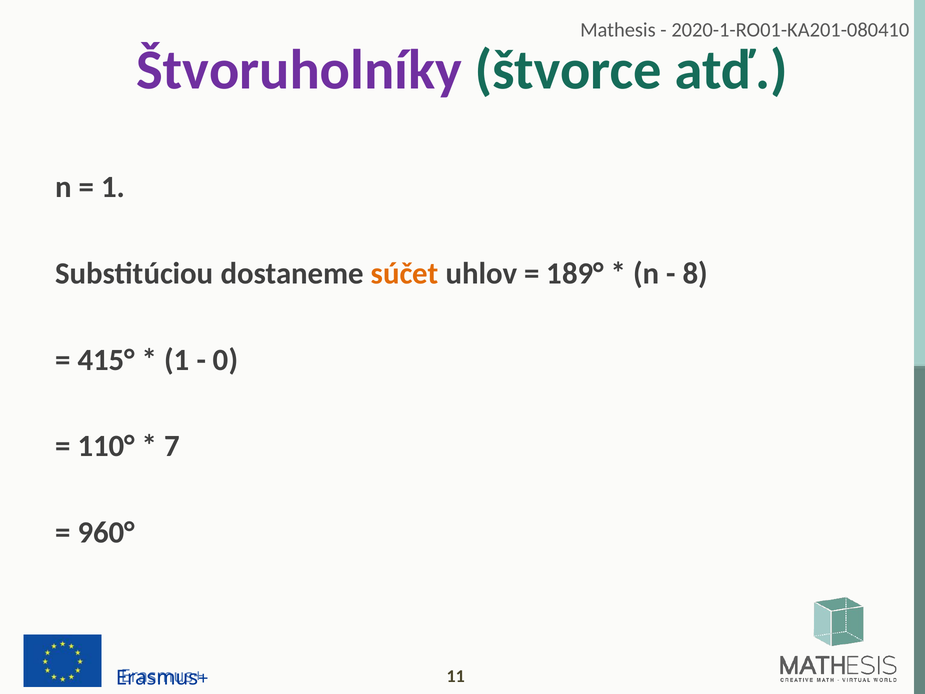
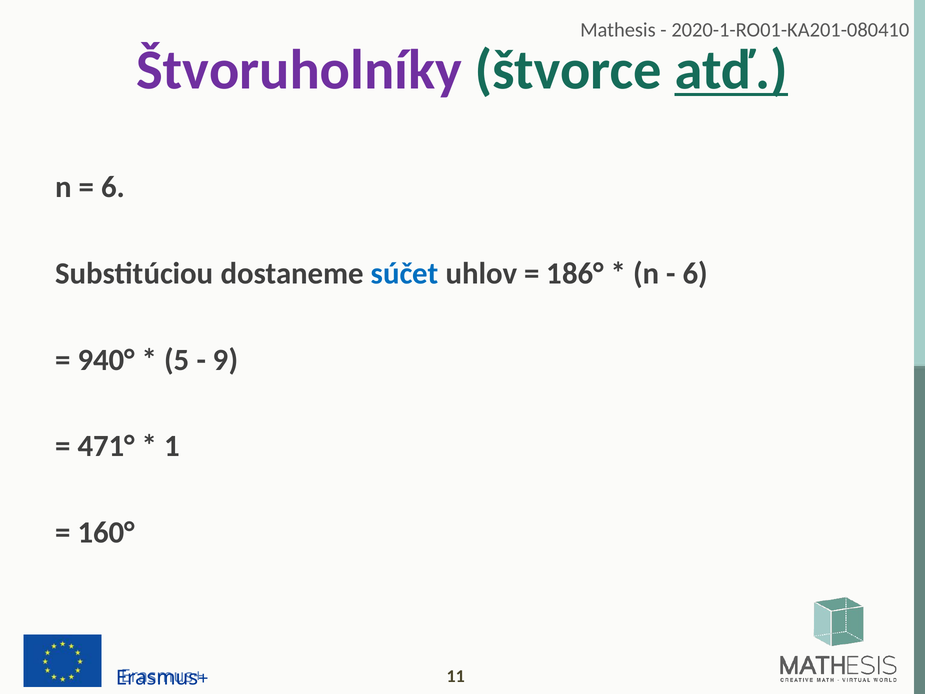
atď underline: none -> present (731, 70)
1: 1 -> 6 (113, 187)
súčet colour: orange -> blue (405, 273)
189°: 189° -> 186° (575, 273)
8: 8 -> 6 (695, 273)
415°: 415° -> 940° (106, 360)
1: 1 -> 5 (177, 360)
0: 0 -> 9 (226, 360)
110°: 110° -> 471° (106, 446)
7: 7 -> 1 (172, 446)
960°: 960° -> 160° (106, 532)
